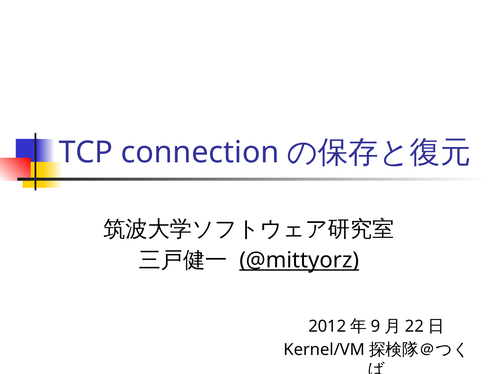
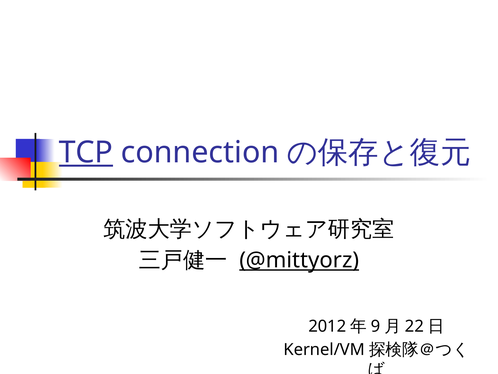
TCP underline: none -> present (86, 152)
